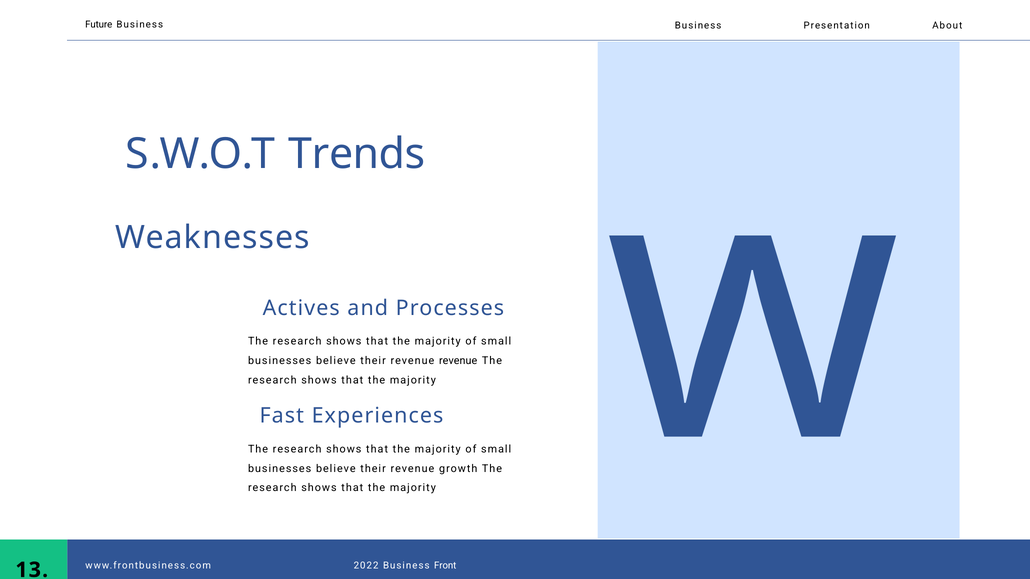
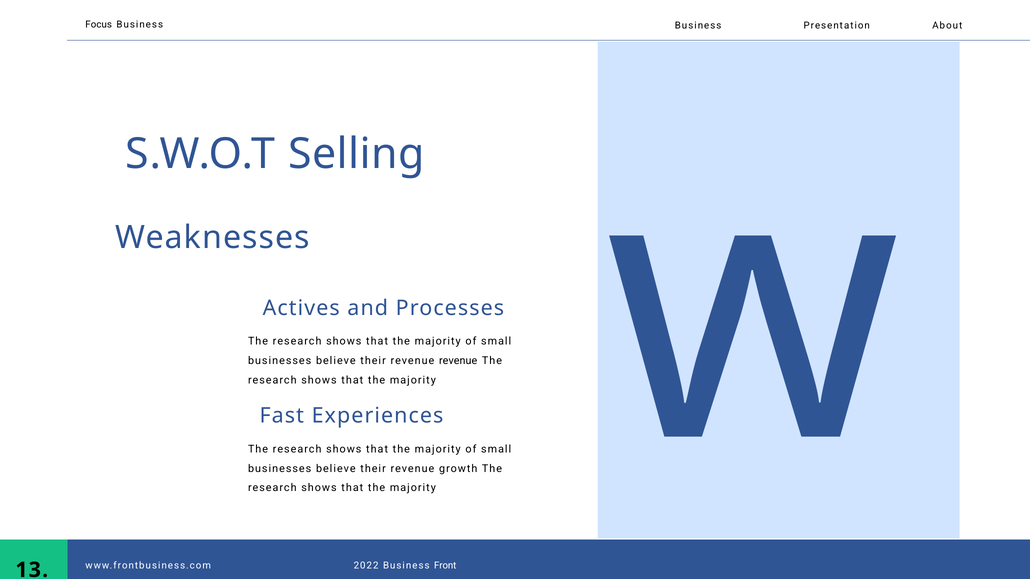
Future: Future -> Focus (99, 25)
Trends: Trends -> Selling (356, 154)
